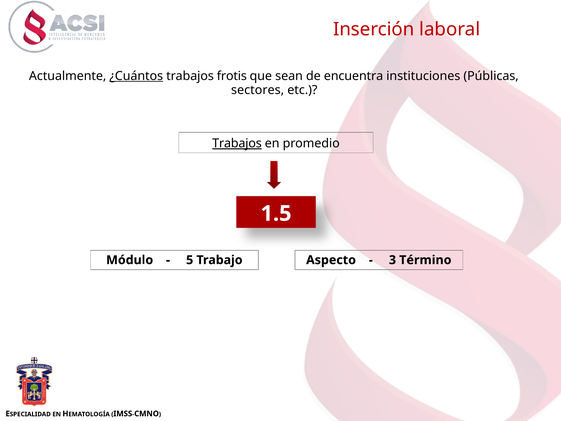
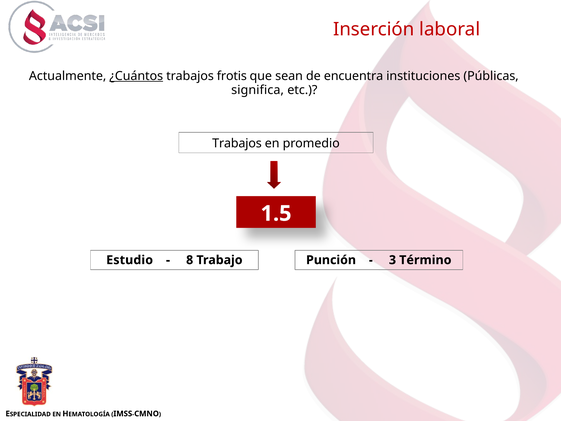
sectores: sectores -> significa (258, 90)
Trabajos underline: present -> none (237, 143)
Módulo: Módulo -> Estudio (130, 260)
5: 5 -> 8 (190, 260)
Aspecto: Aspecto -> Punción (331, 260)
